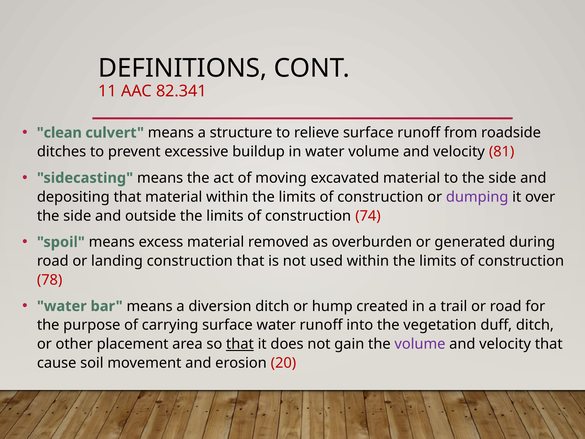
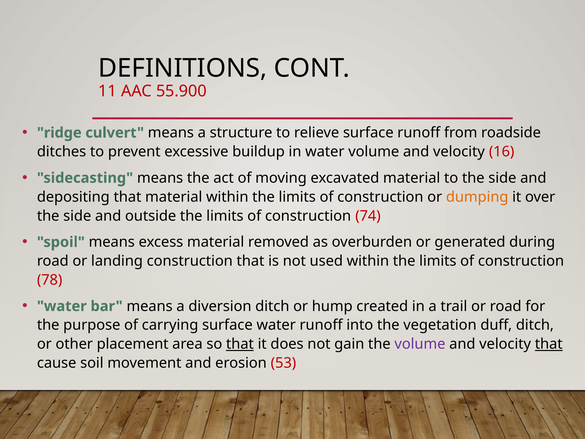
82.341: 82.341 -> 55.900 (181, 91)
clean: clean -> ridge (59, 133)
81: 81 -> 16 (502, 152)
dumping colour: purple -> orange (477, 197)
that underline: none -> present (549, 344)
20: 20 -> 53 (283, 363)
